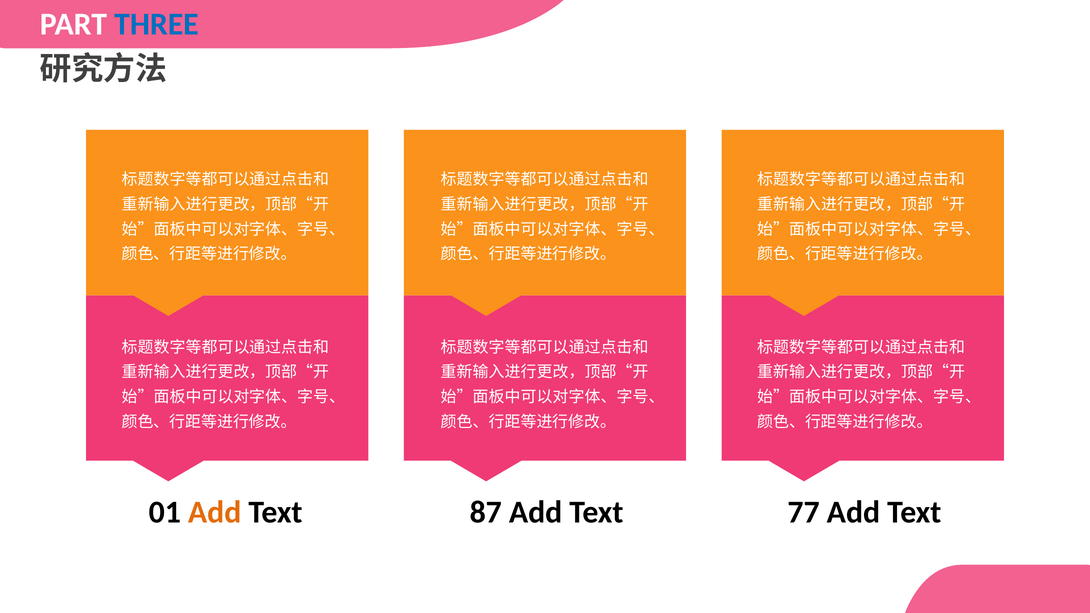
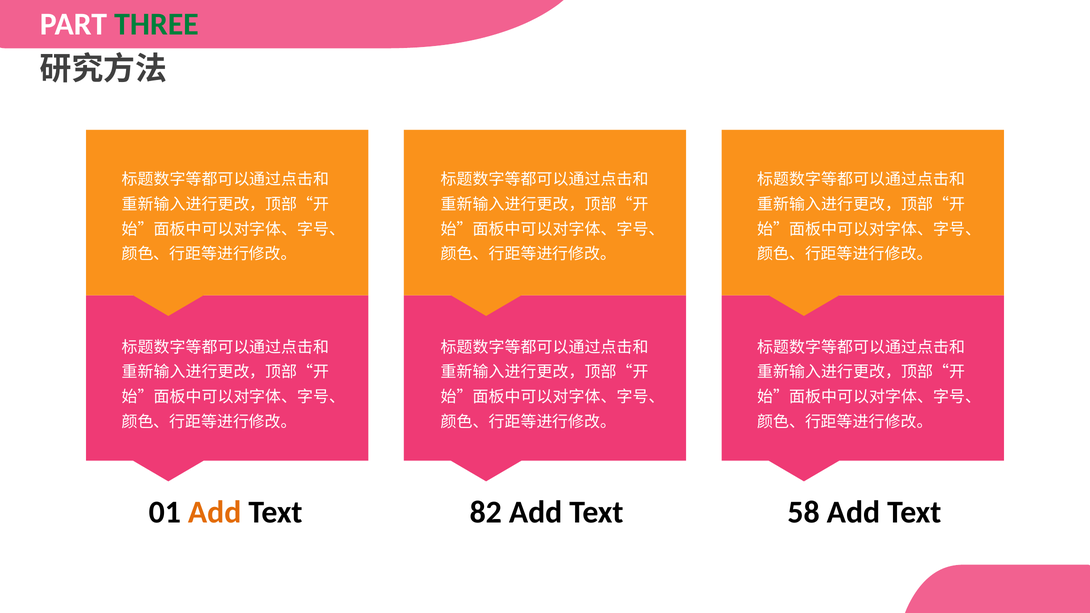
THREE colour: blue -> green (156, 24)
87: 87 -> 82 (486, 512)
77: 77 -> 58 (804, 512)
